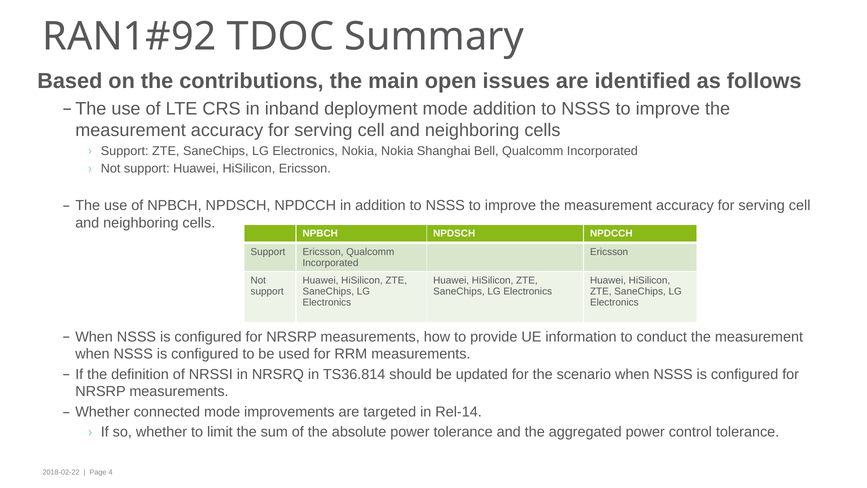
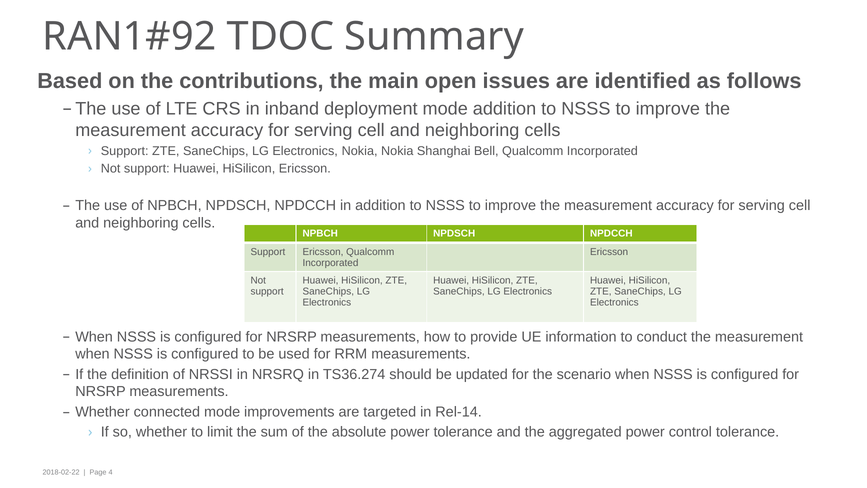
TS36.814: TS36.814 -> TS36.274 (354, 374)
